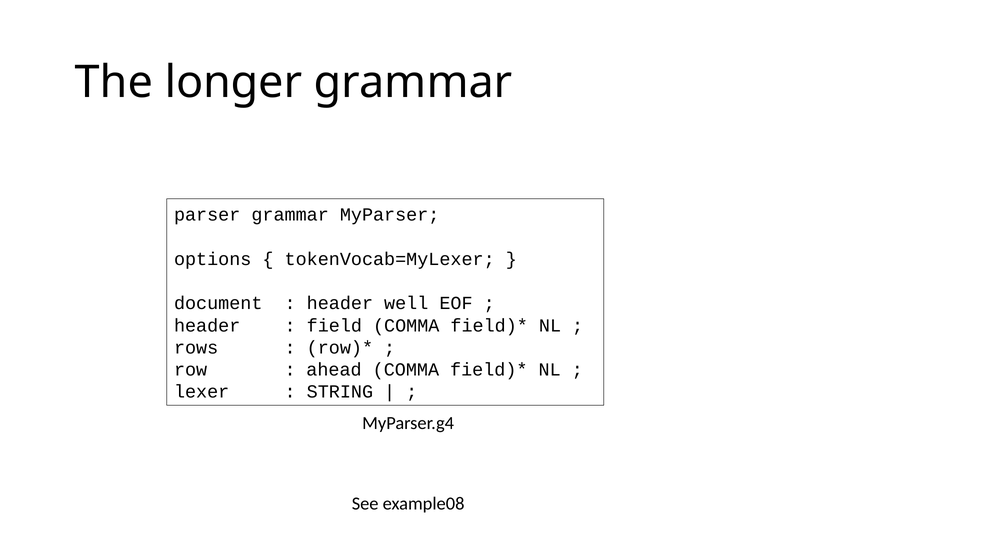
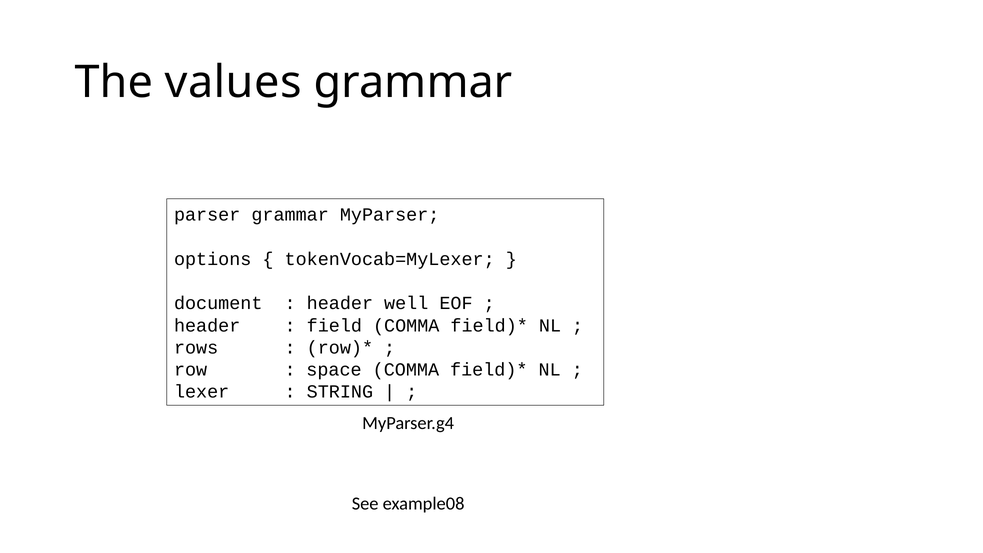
longer: longer -> values (233, 83)
ahead: ahead -> space (334, 370)
